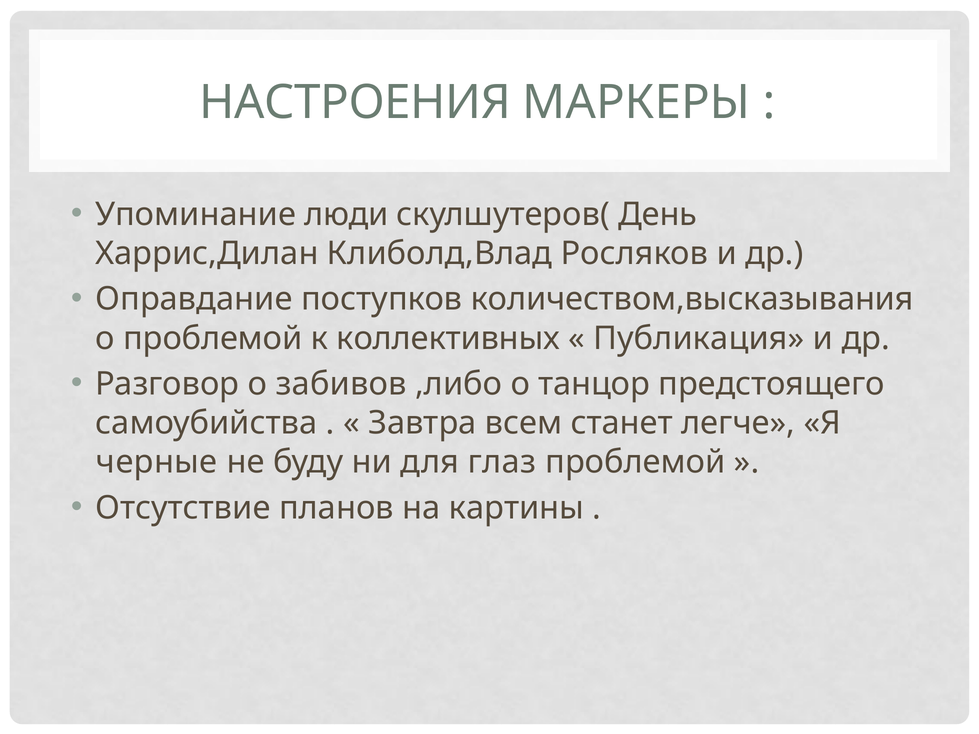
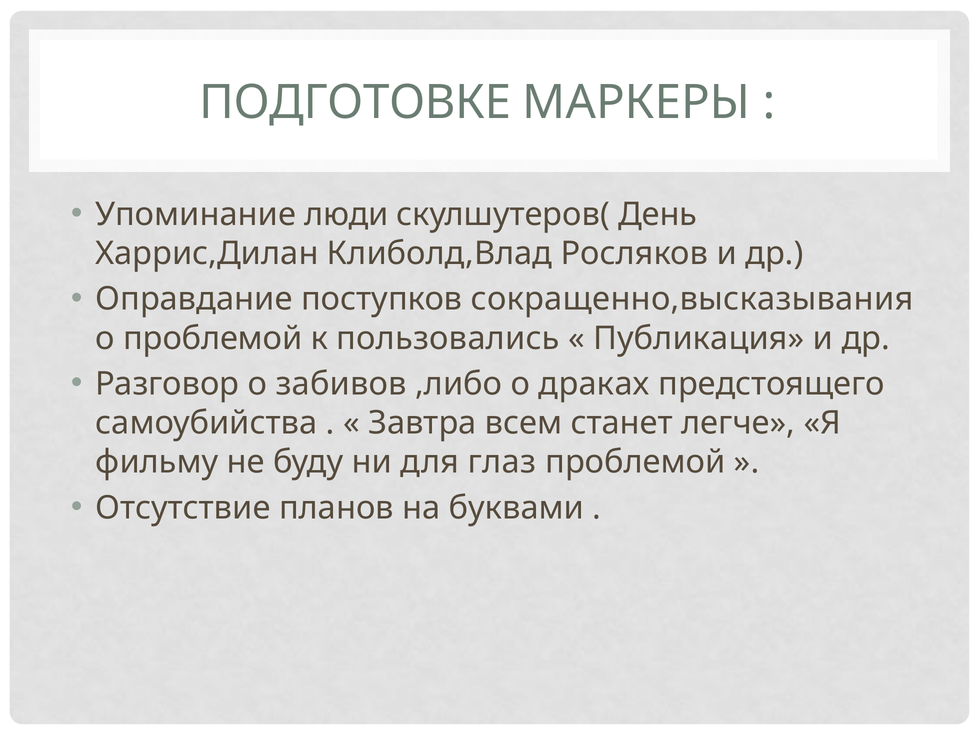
НАСТРОЕНИЯ: НАСТРОЕНИЯ -> ПОДГОТОВКЕ (355, 103)
количеством,высказывания: количеством,высказывания -> сокращенно,высказывания (692, 299)
коллективных: коллективных -> пользовались (448, 338)
танцор: танцор -> драках (594, 384)
черные: черные -> фильму (157, 462)
картины: картины -> буквами (516, 508)
